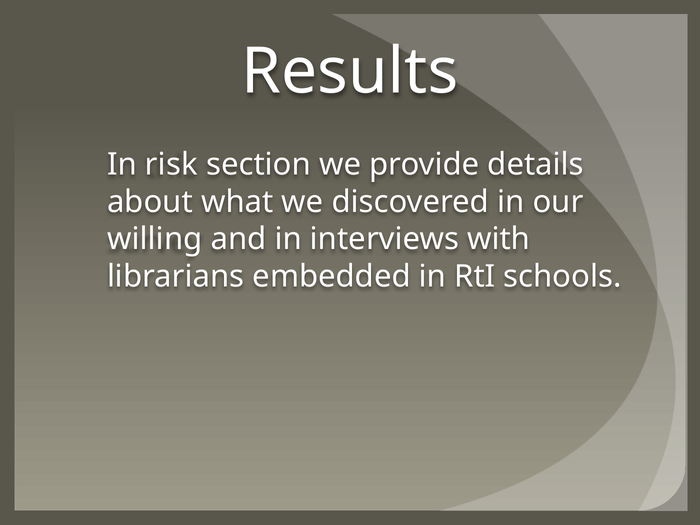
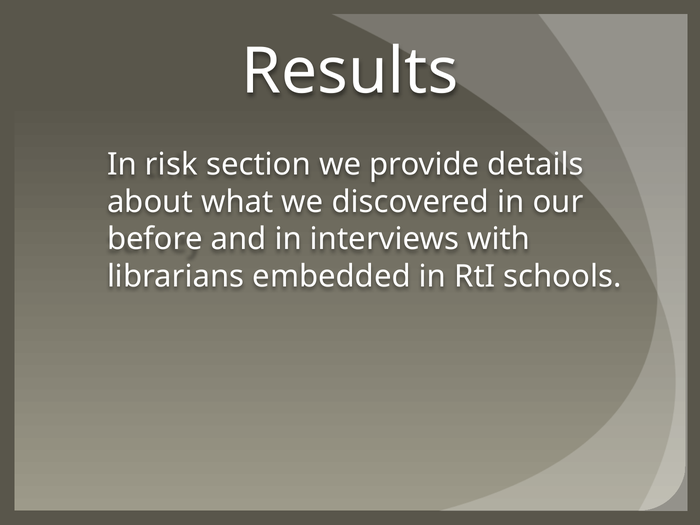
willing: willing -> before (155, 239)
